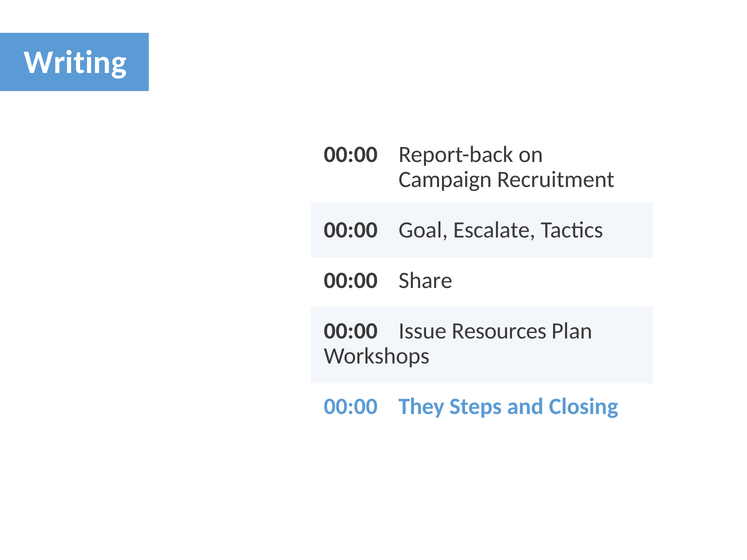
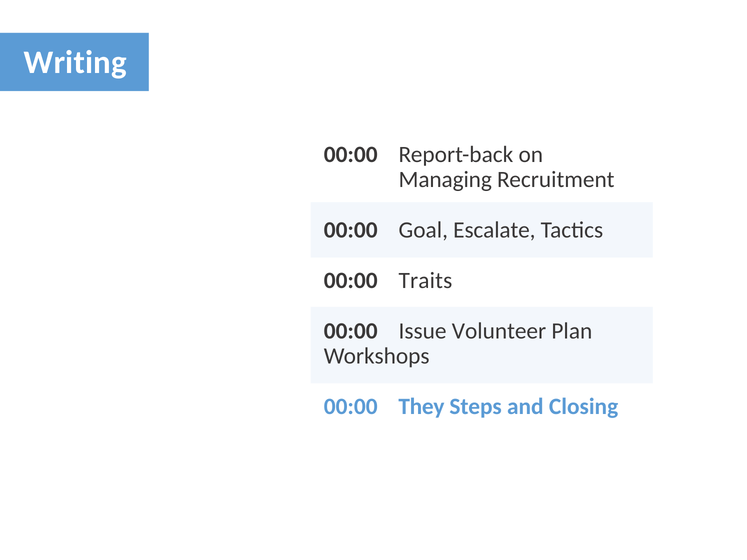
Campaign: Campaign -> Managing (445, 180)
Share: Share -> Traits (425, 281)
Resources: Resources -> Volunteer (499, 331)
